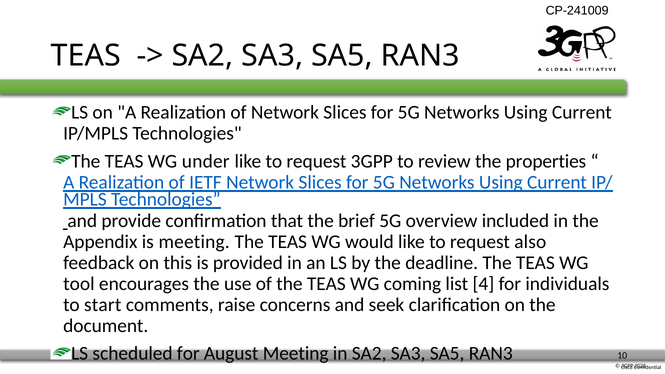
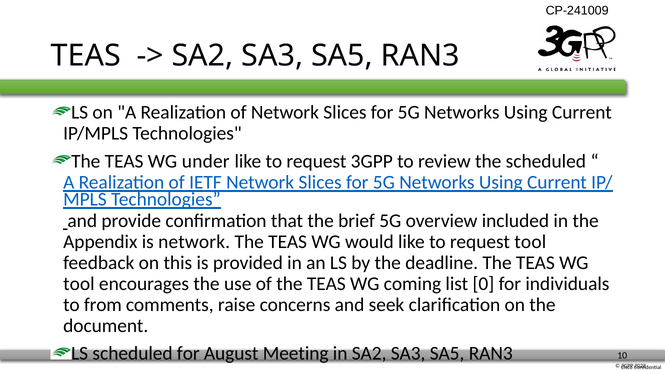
the properties: properties -> scheduled (546, 161)
is meeting: meeting -> network (194, 242)
request also: also -> tool (530, 242)
4: 4 -> 0 (483, 284)
start: start -> from (103, 305)
